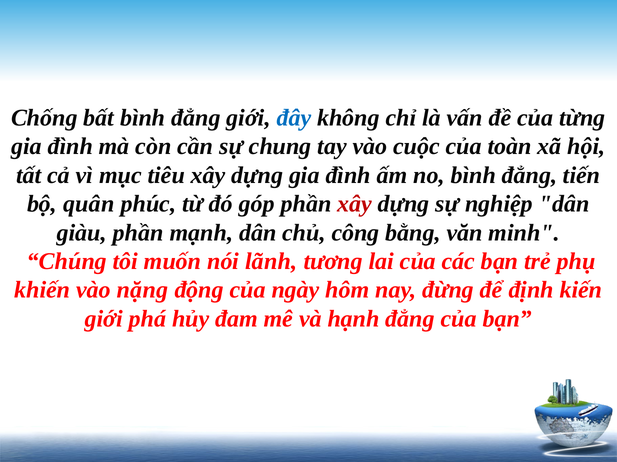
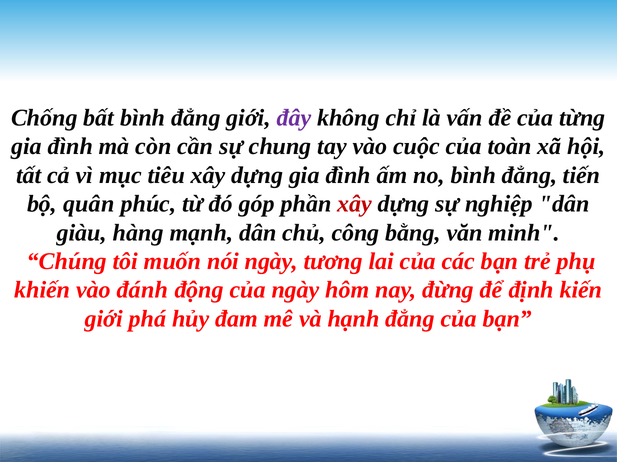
đây colour: blue -> purple (294, 118)
giàu phần: phần -> hàng (138, 233)
nói lãnh: lãnh -> ngày (271, 262)
nặng: nặng -> đánh (142, 290)
